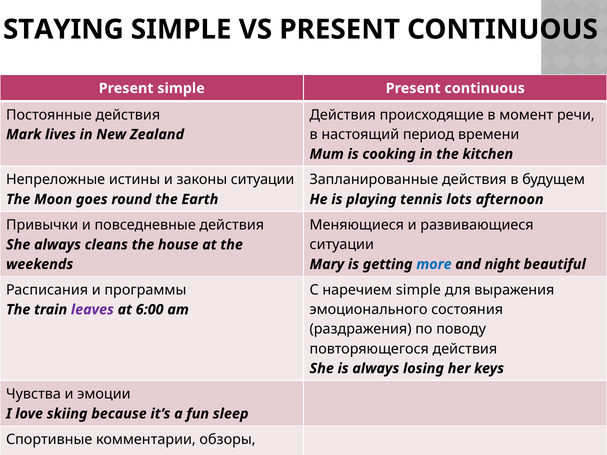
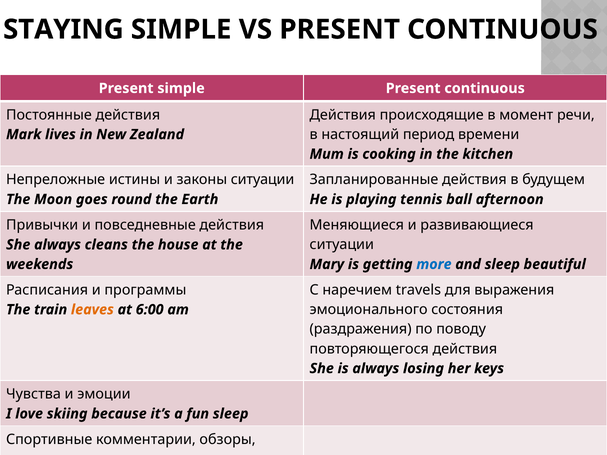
tennis lots: lots -> ball (459, 199)
and night: night -> sleep (502, 264)
наречием simple: simple -> travels (418, 290)
leaves colour: purple -> orange (92, 310)
